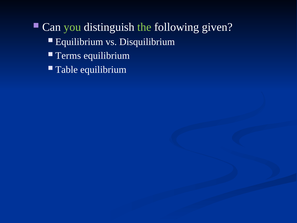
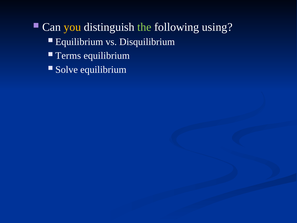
you colour: light green -> yellow (72, 27)
given: given -> using (217, 27)
Table: Table -> Solve (67, 70)
